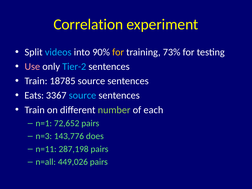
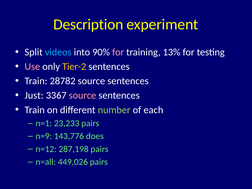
Correlation: Correlation -> Description (88, 24)
for colour: yellow -> pink (118, 52)
73%: 73% -> 13% (172, 52)
Tier-2 colour: light blue -> yellow (74, 67)
18785: 18785 -> 28782 (63, 81)
Eats: Eats -> Just (34, 95)
source colour: light blue -> pink (82, 95)
72,652: 72,652 -> 23,233 (67, 123)
n=3: n=3 -> n=9 (44, 136)
n=11: n=11 -> n=12 (46, 149)
